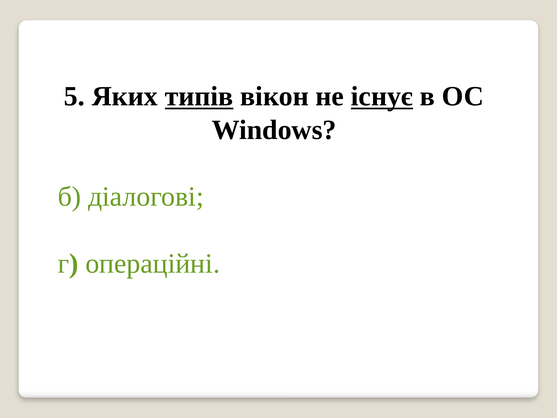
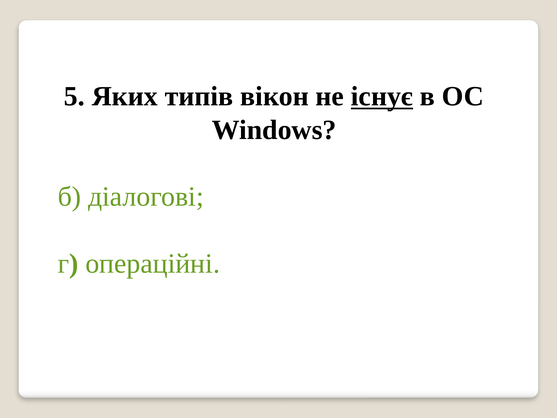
типів underline: present -> none (199, 96)
